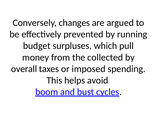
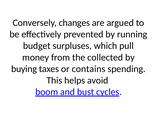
overall: overall -> buying (24, 69)
imposed: imposed -> contains (89, 69)
